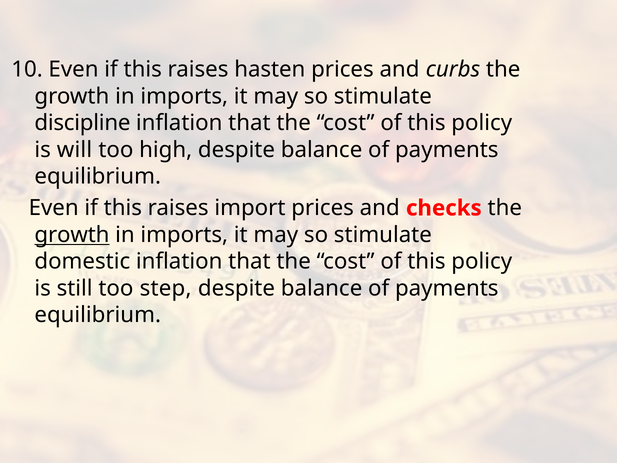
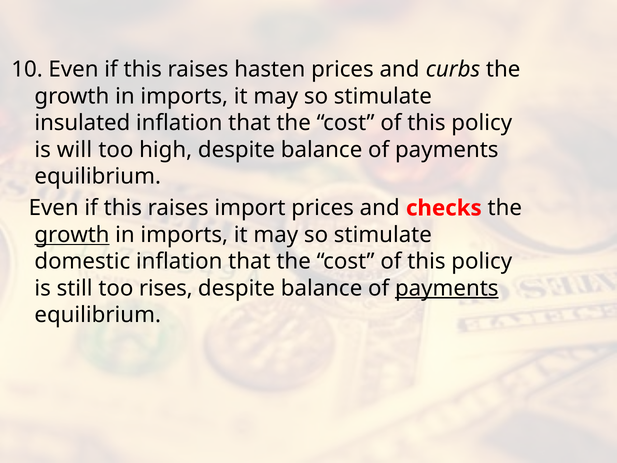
discipline: discipline -> insulated (82, 123)
step: step -> rises (166, 288)
payments underline: none -> present (447, 288)
